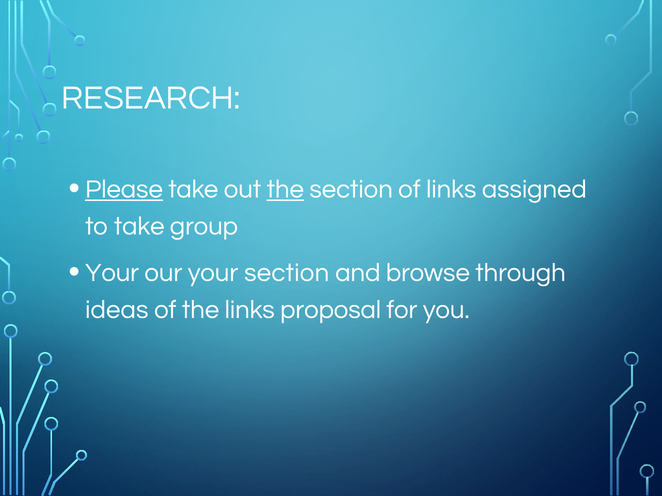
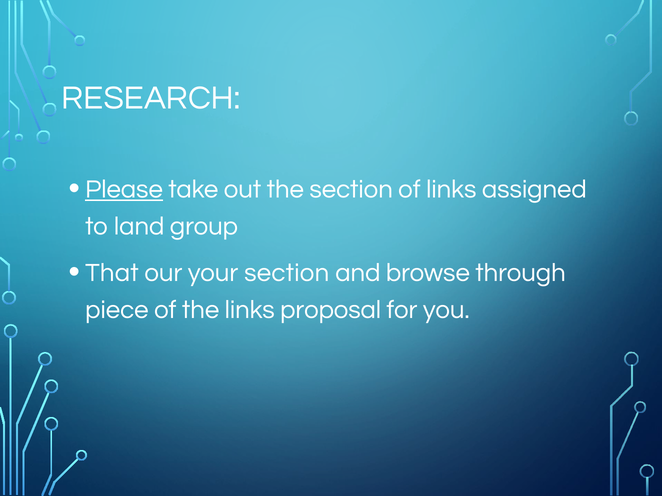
the underline: present -> none (285, 190)
to take: take -> land (139, 227)
Your: Your -> That (112, 273)
ideas: ideas -> piece (117, 310)
